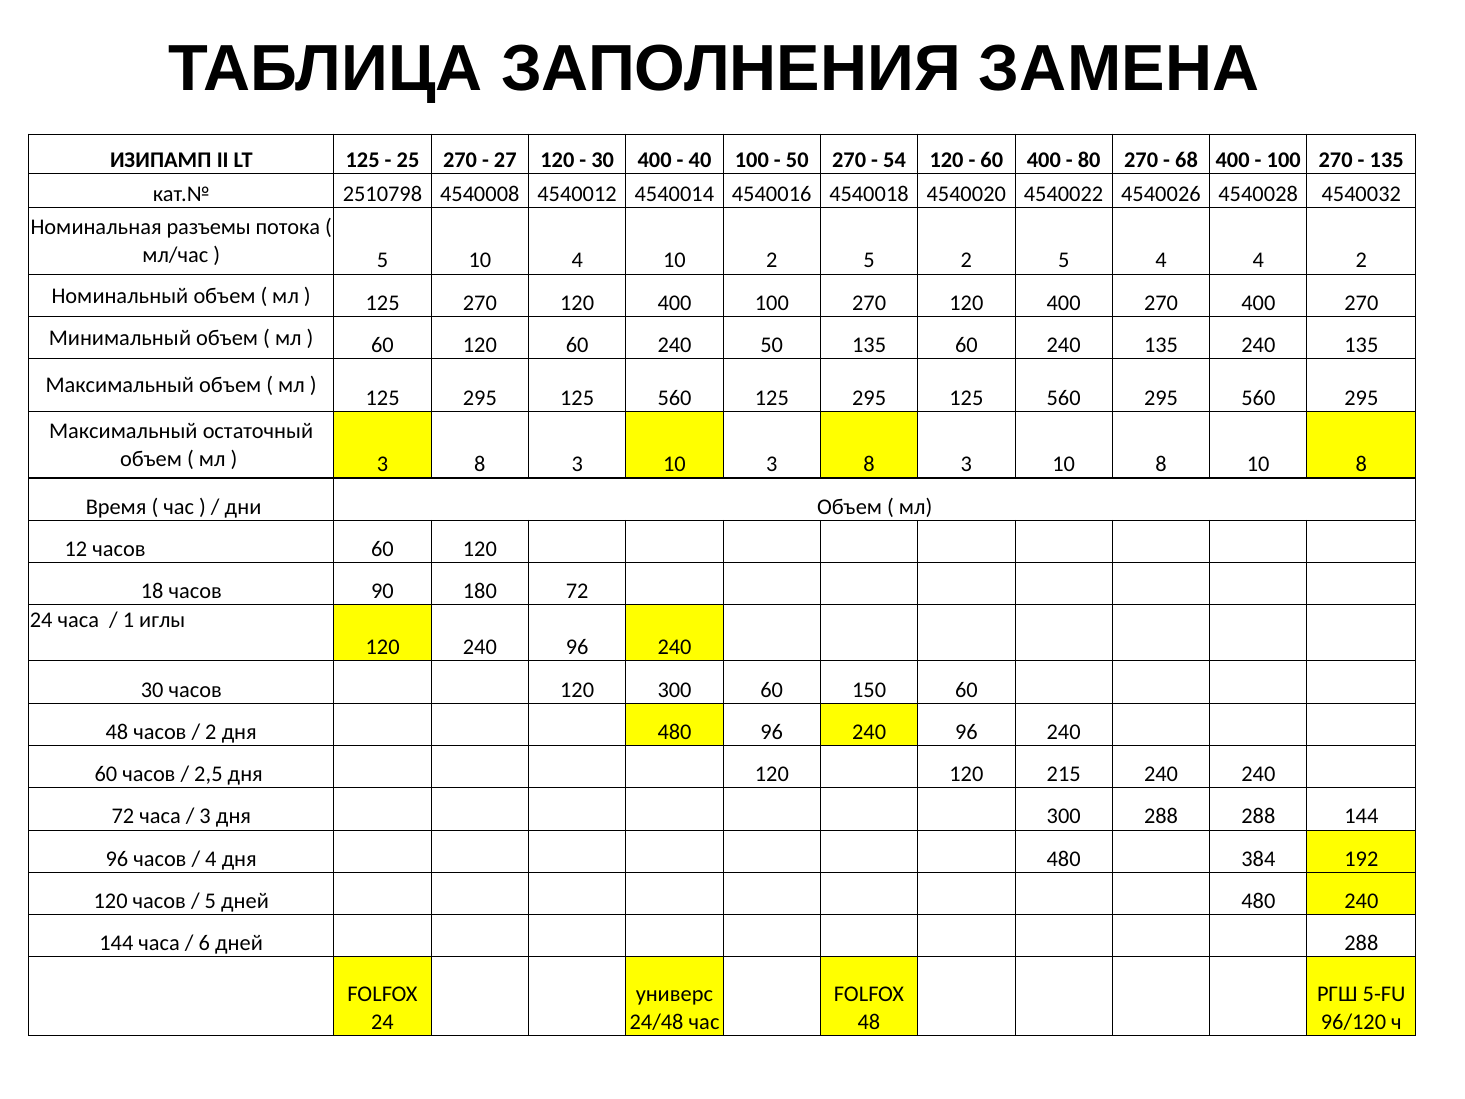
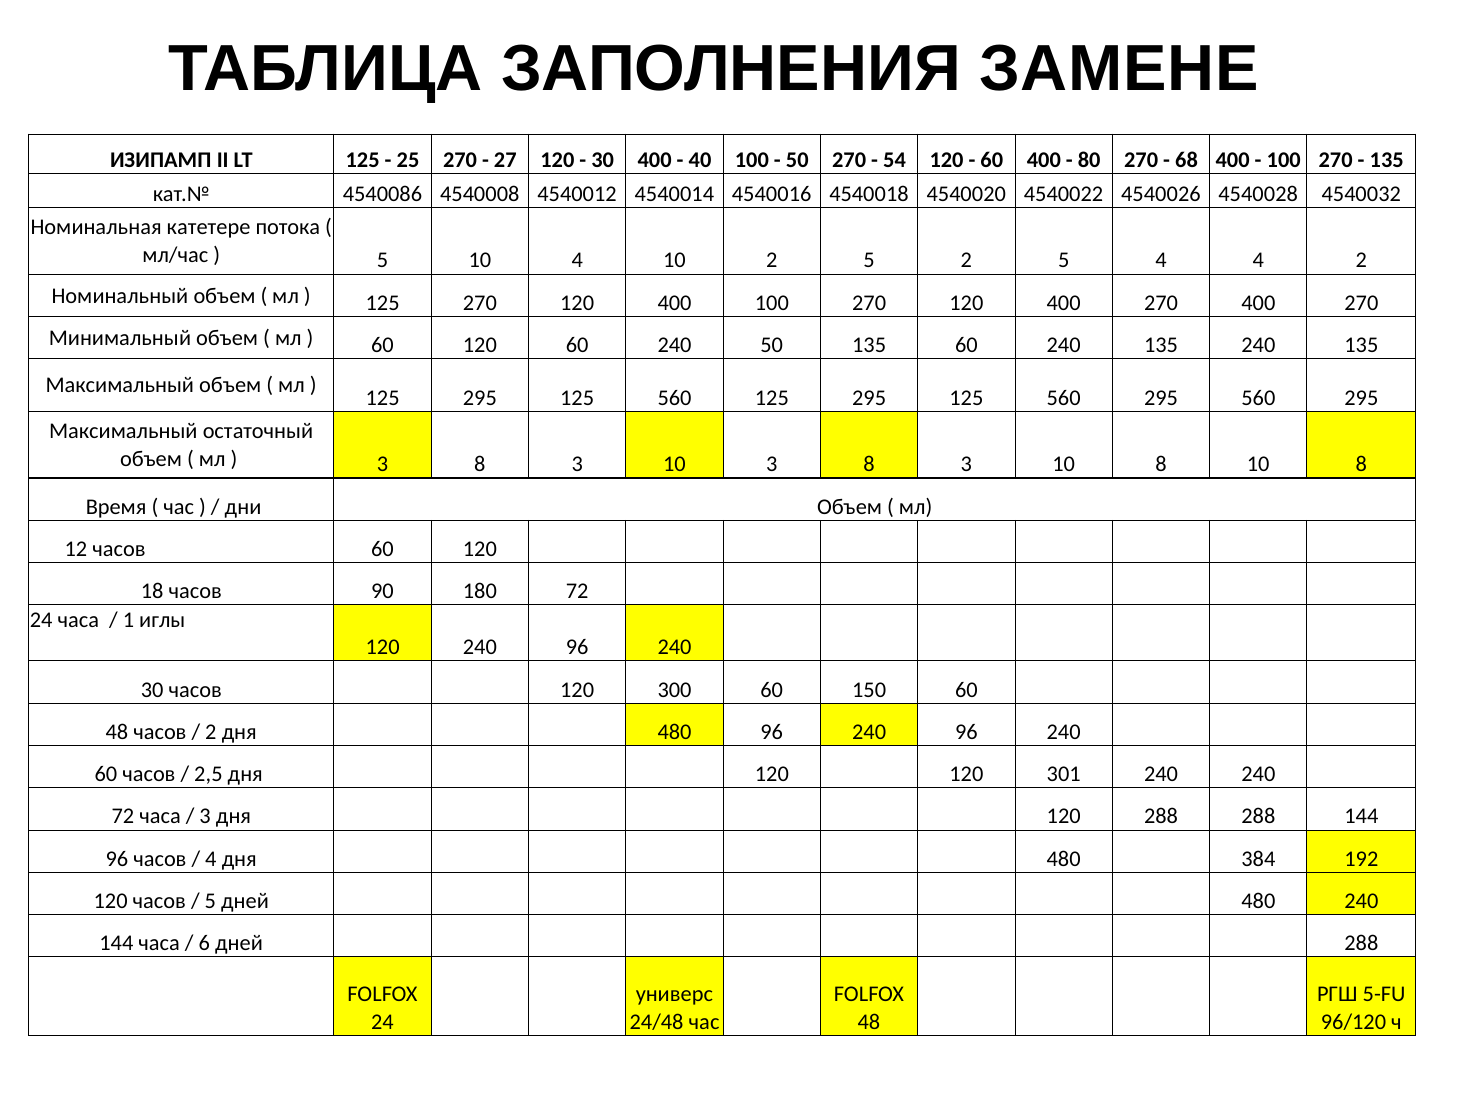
ЗАМЕНА: ЗАМЕНА -> ЗАМЕНЕ (1119, 69)
2510798: 2510798 -> 4540086 (382, 194)
разъемы: разъемы -> катетере (209, 227)
215: 215 -> 301 (1064, 774)
3 дня 300: 300 -> 120 (1064, 816)
